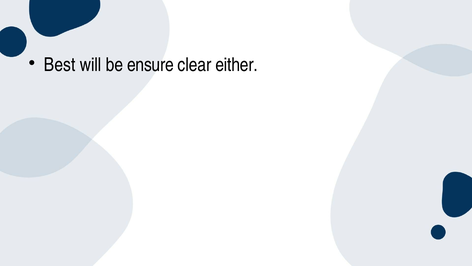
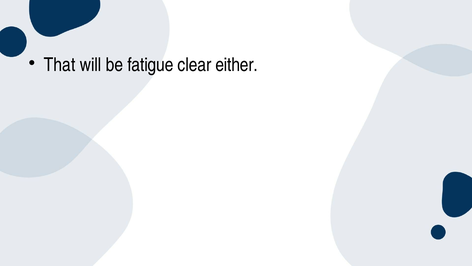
Best: Best -> That (60, 65)
ensure: ensure -> fatigue (150, 65)
